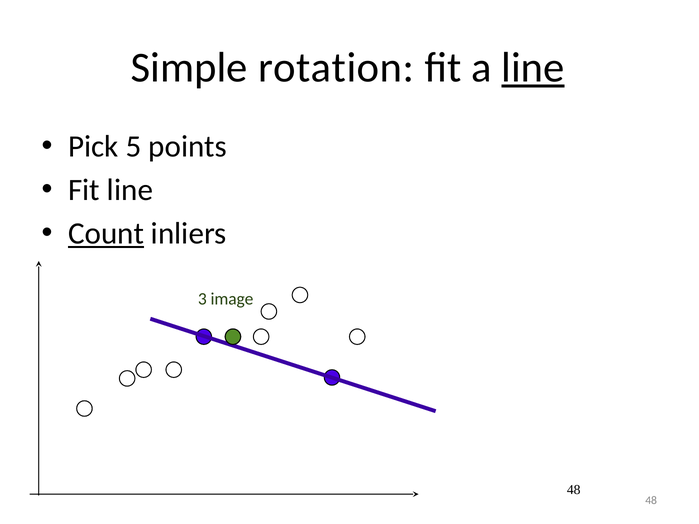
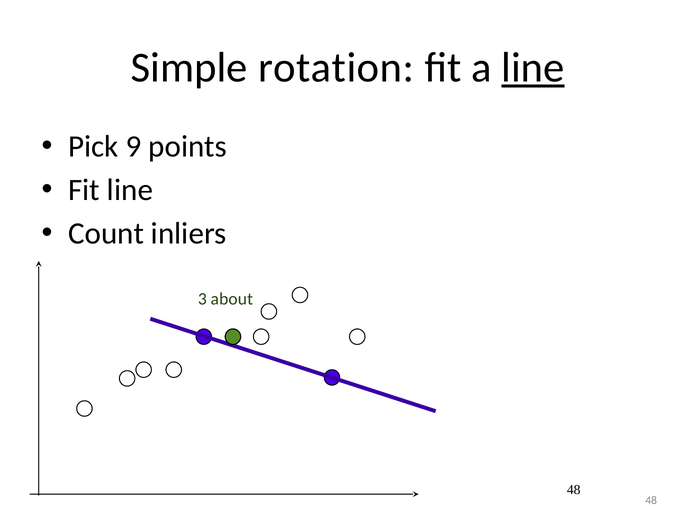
5: 5 -> 9 (133, 147)
Count underline: present -> none (106, 234)
image: image -> about (232, 299)
